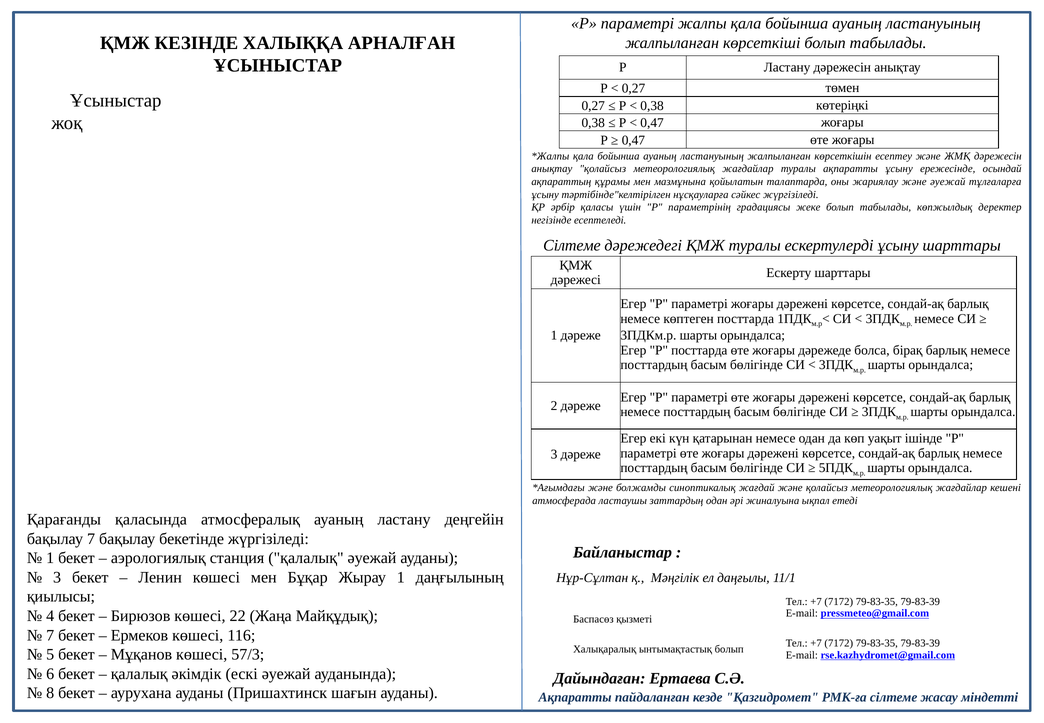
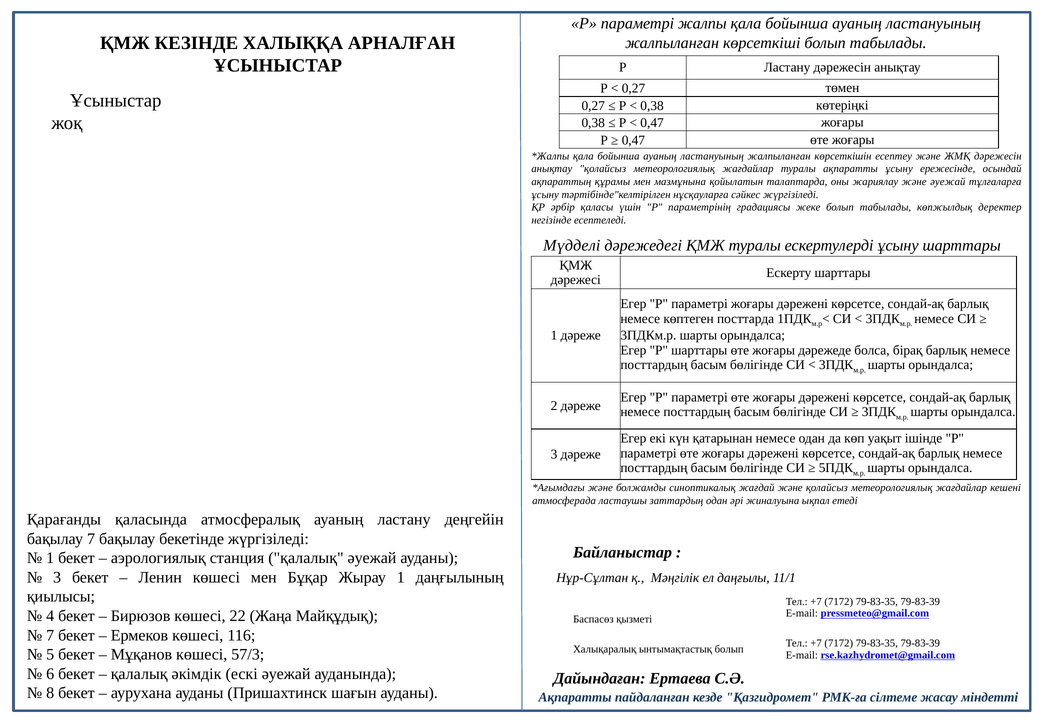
Сілтеме: Сілтеме -> Мүдделі (572, 245)
P посттарда: посттарда -> шарттары (699, 350)
